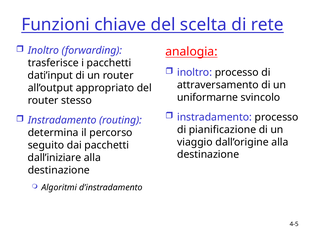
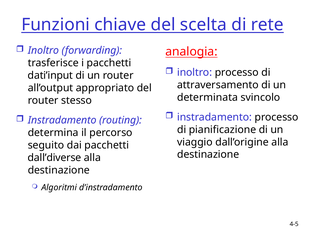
uniformarne: uniformarne -> determinata (208, 97)
dall’iniziare: dall’iniziare -> dall’diverse (55, 158)
